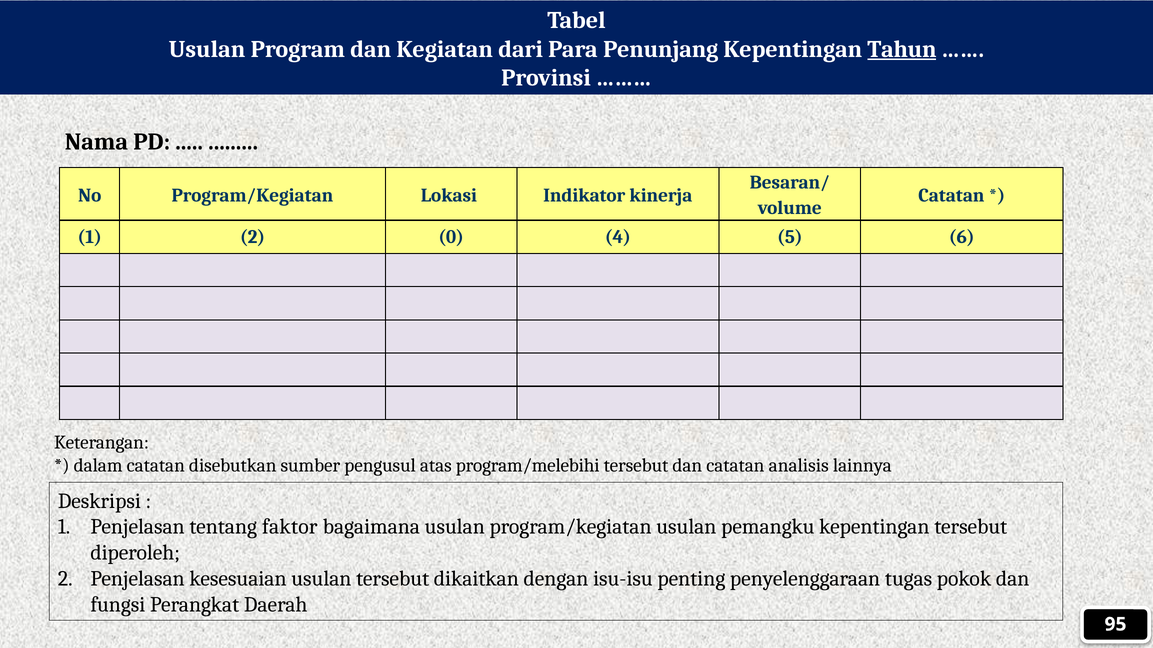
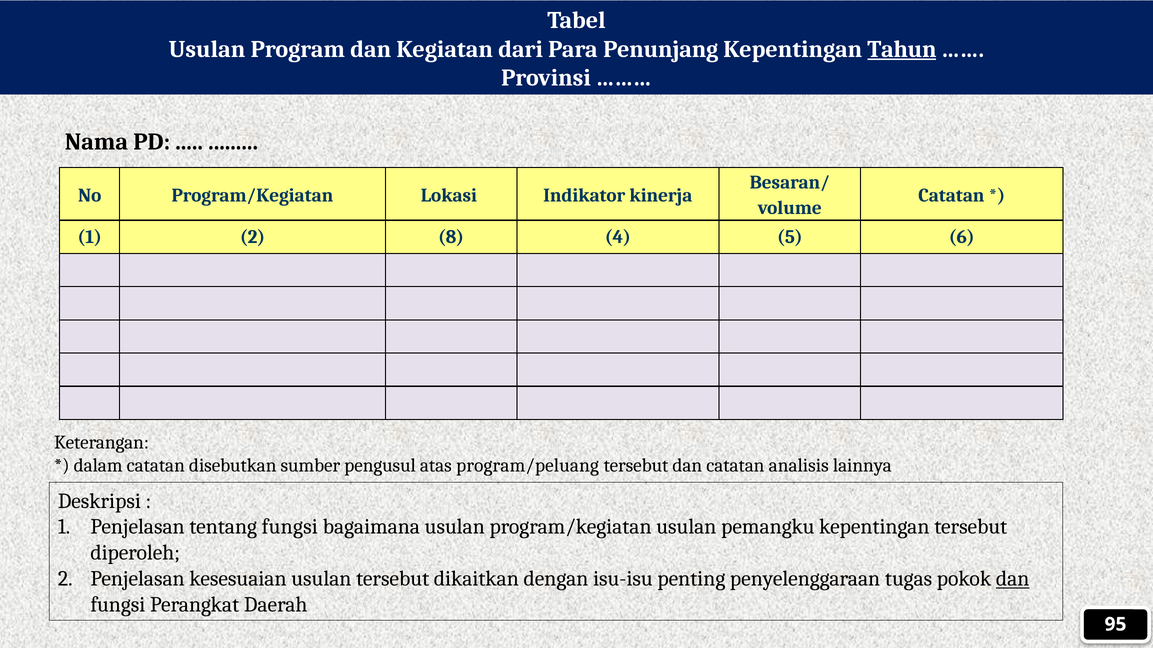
0: 0 -> 8 (451, 237)
program/melebihi: program/melebihi -> program/peluang (528, 466)
tentang faktor: faktor -> fungsi (290, 527)
dan underline: none -> present (1013, 579)
